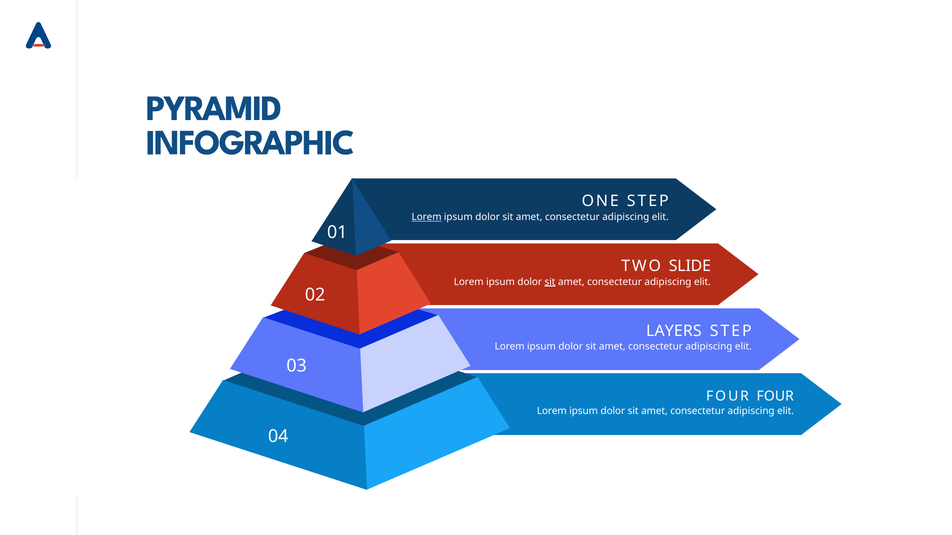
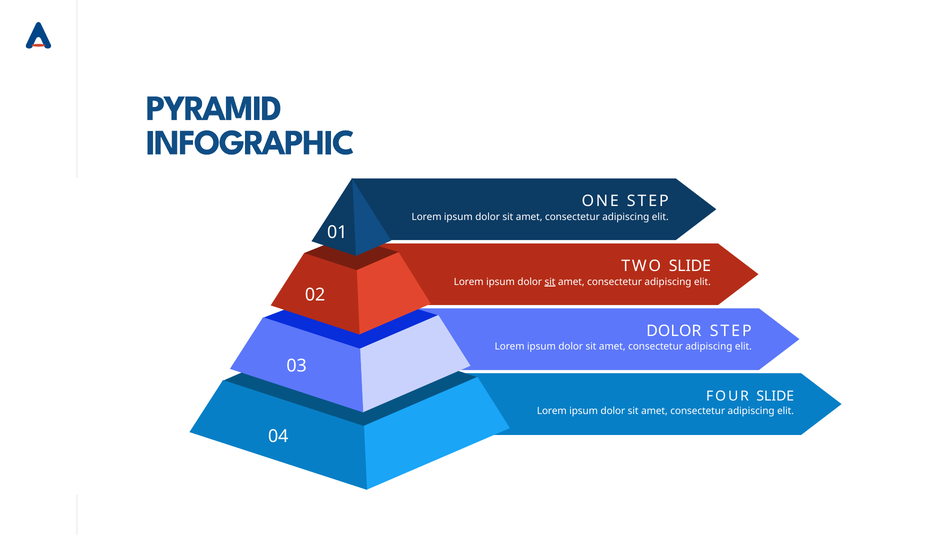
Lorem underline: present -> none (427, 217)
LAYERS: LAYERS -> DOLOR (674, 331)
FOUR FOUR: FOUR -> SLIDE (775, 396)
